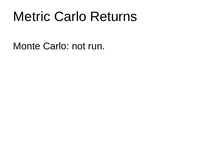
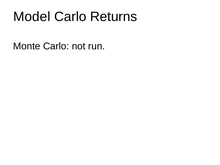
Metric: Metric -> Model (32, 17)
